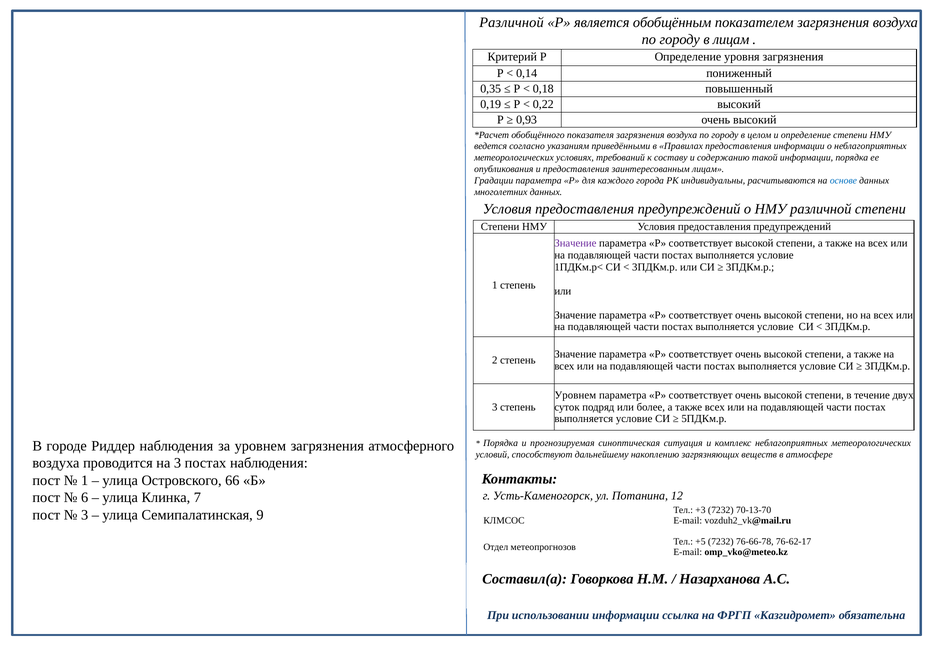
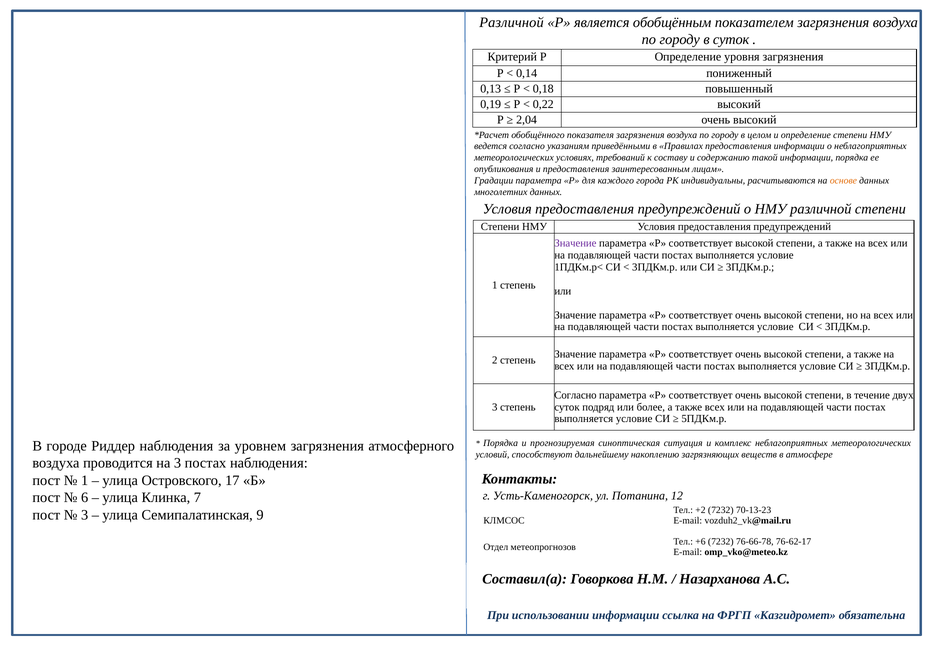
в лицам: лицам -> суток (731, 40)
0,35: 0,35 -> 0,13 (491, 89)
0,93: 0,93 -> 2,04 (527, 120)
основе colour: blue -> orange (843, 181)
Уровнем: Уровнем -> Согласно (575, 395)
66: 66 -> 17 (232, 480)
+3: +3 -> +2 (700, 510)
70-13-70: 70-13-70 -> 70-13-23 (754, 510)
+5: +5 -> +6 (700, 542)
